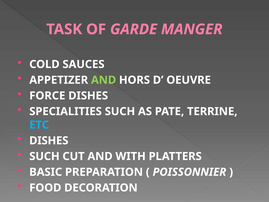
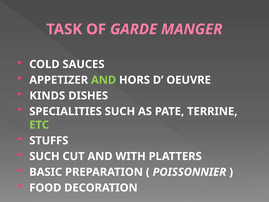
FORCE: FORCE -> KINDS (47, 96)
ETC colour: light blue -> light green (39, 125)
DISHES: DISHES -> STUFFS (49, 140)
